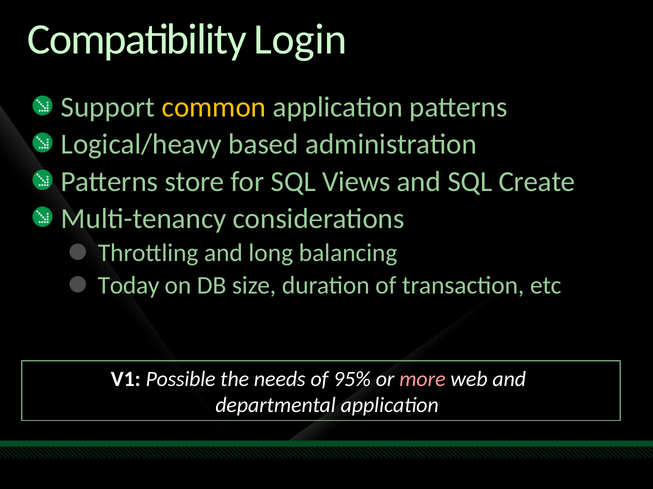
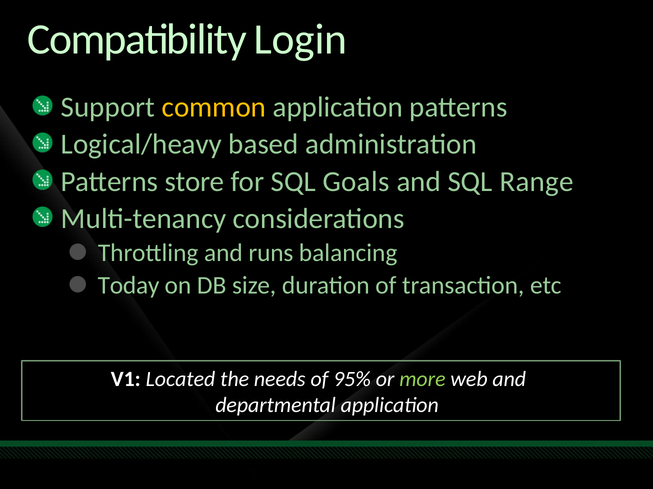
Views: Views -> Goals (356, 182)
Create: Create -> Range (537, 182)
long: long -> runs (271, 253)
Possible: Possible -> Located (180, 380)
more colour: pink -> light green (422, 380)
